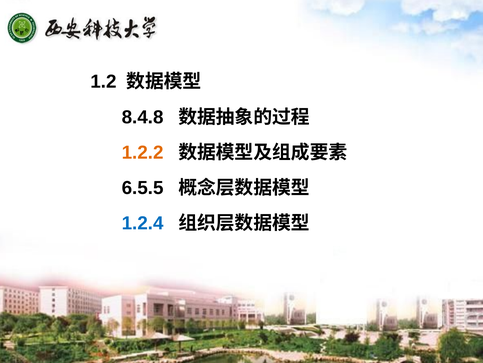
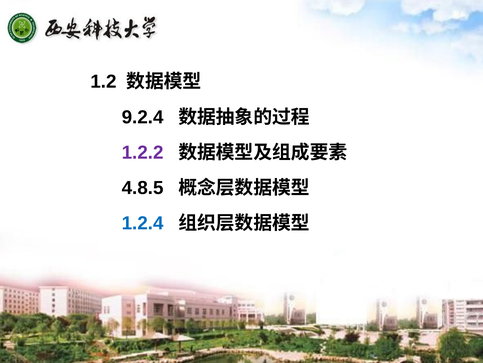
8.4.8: 8.4.8 -> 9.2.4 (143, 117)
1.2.2 colour: orange -> purple (143, 152)
6.5.5: 6.5.5 -> 4.8.5 (143, 188)
